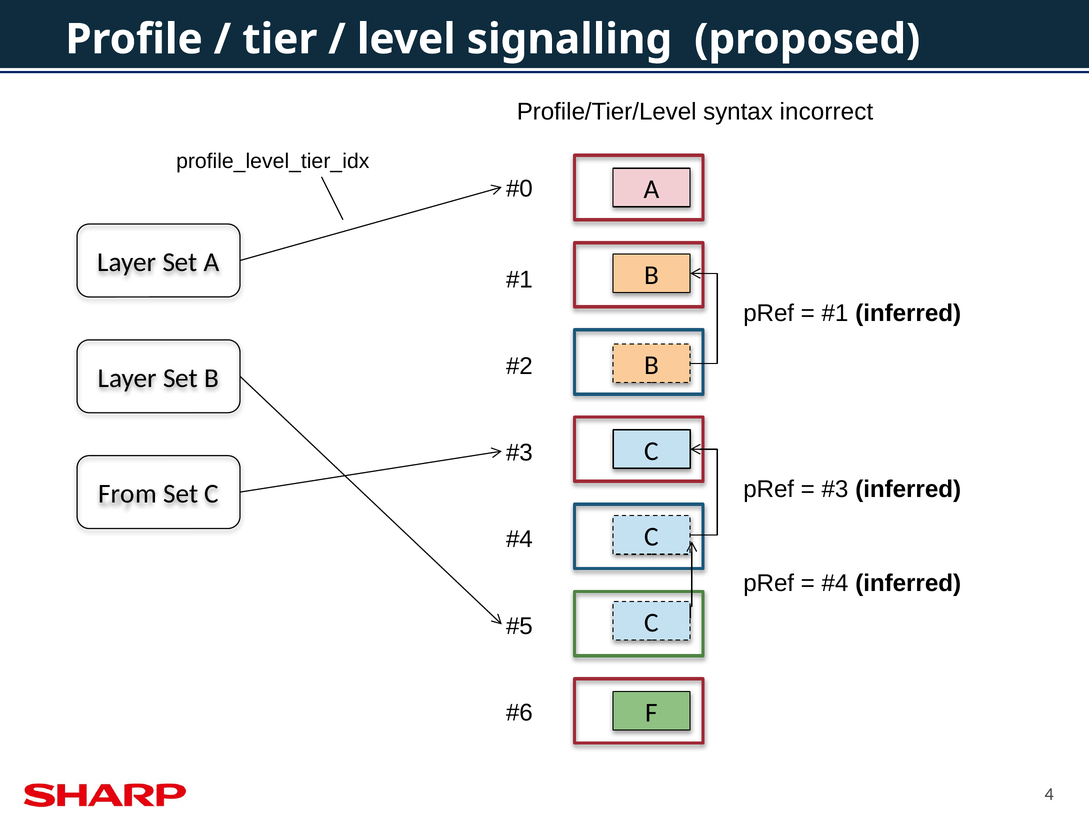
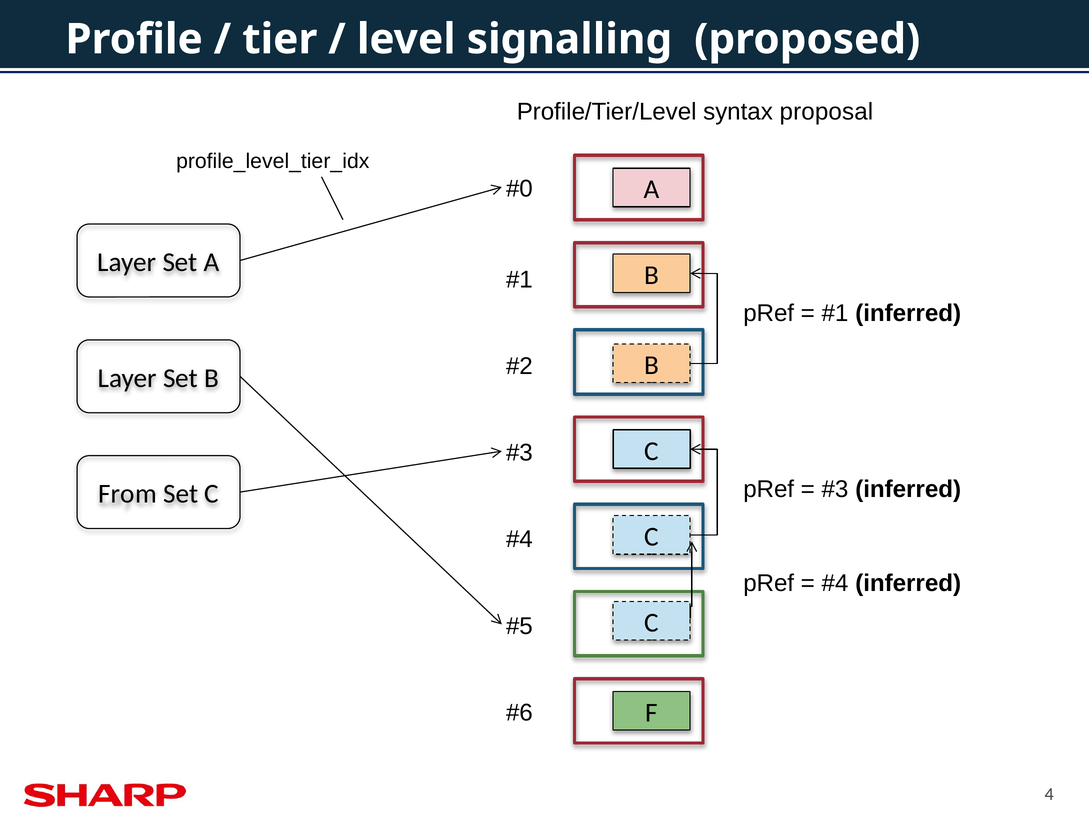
incorrect: incorrect -> proposal (826, 112)
